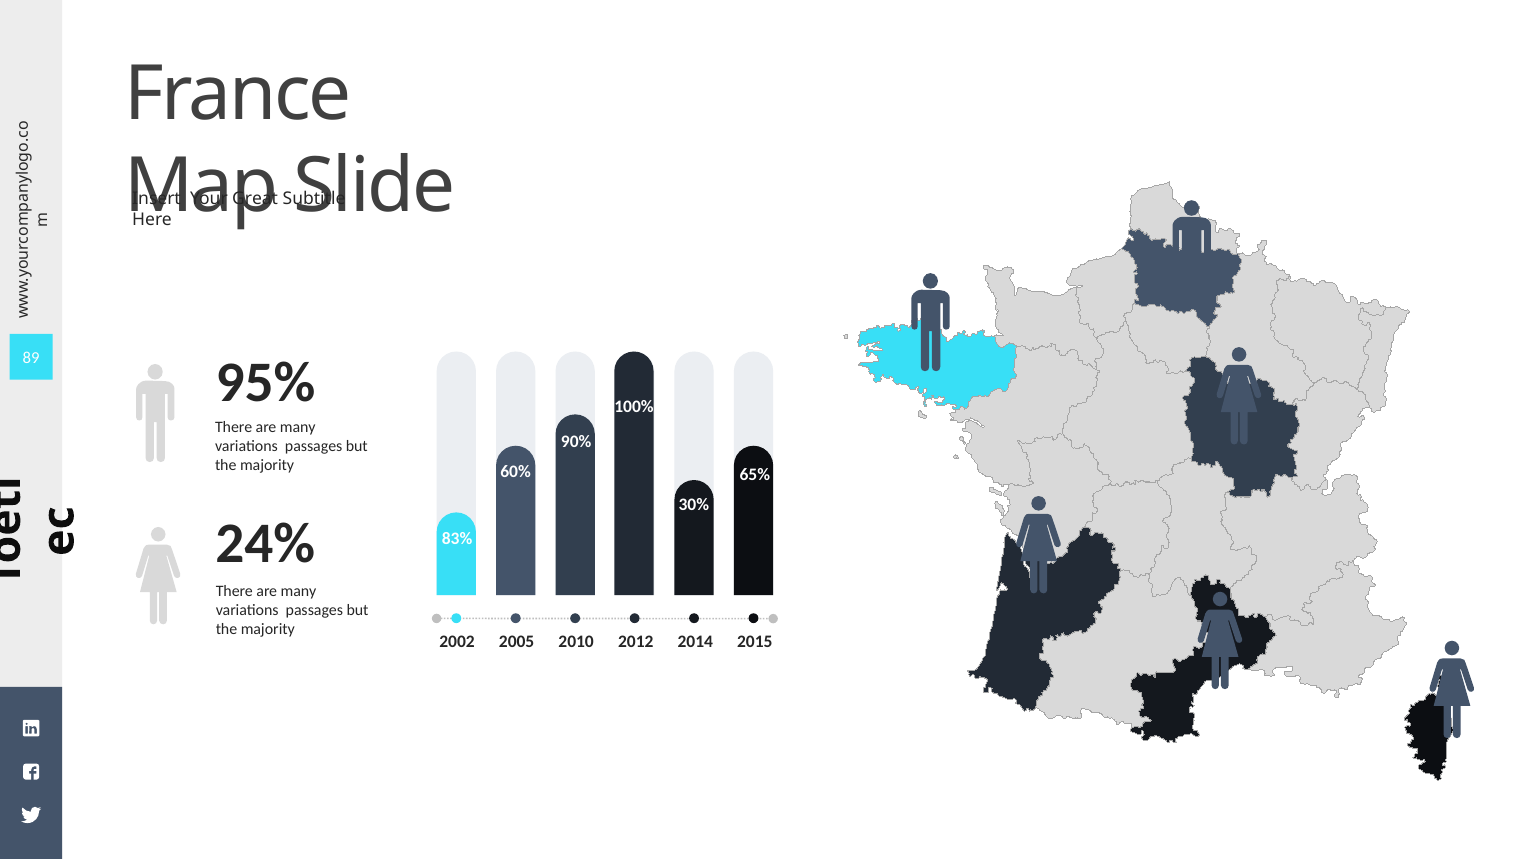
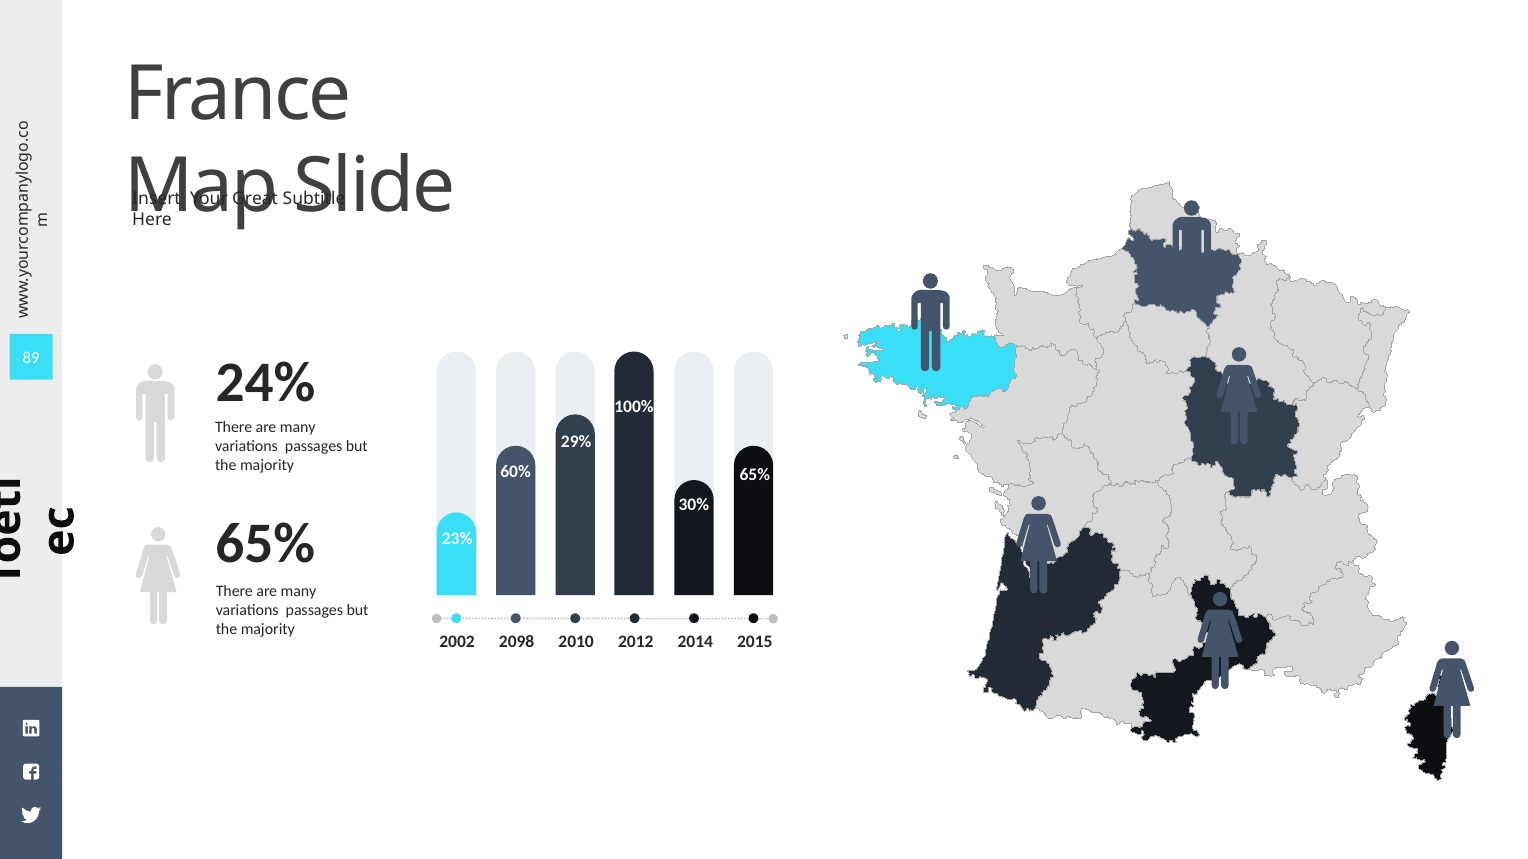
95%: 95% -> 24% (266, 383)
90%: 90% -> 29% (576, 442)
24%: 24% -> 65% (265, 544)
83%: 83% -> 23% (457, 539)
2005: 2005 -> 2098 (517, 642)
